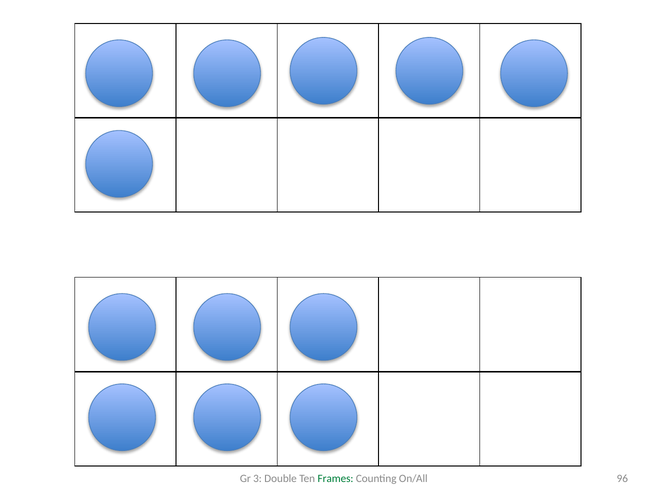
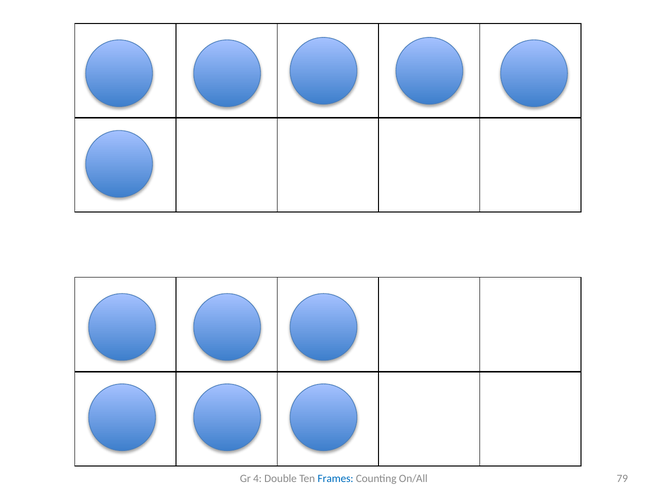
3: 3 -> 4 (258, 478)
Frames colour: green -> blue (336, 478)
96: 96 -> 79 (622, 478)
